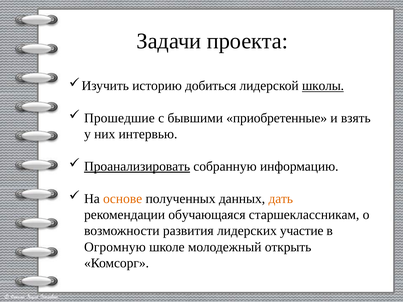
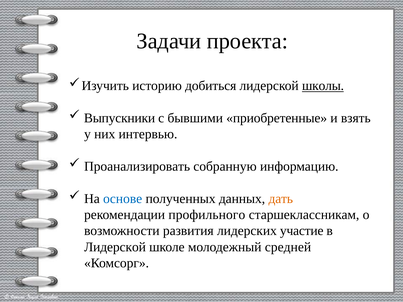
Прошедшие: Прошедшие -> Выпускники (120, 118)
Проанализировать underline: present -> none (137, 167)
основе colour: orange -> blue (123, 199)
обучающаяся: обучающаяся -> профильного (207, 215)
Огромную: Огромную -> Лидерской (115, 247)
открыть: открыть -> средней (288, 247)
